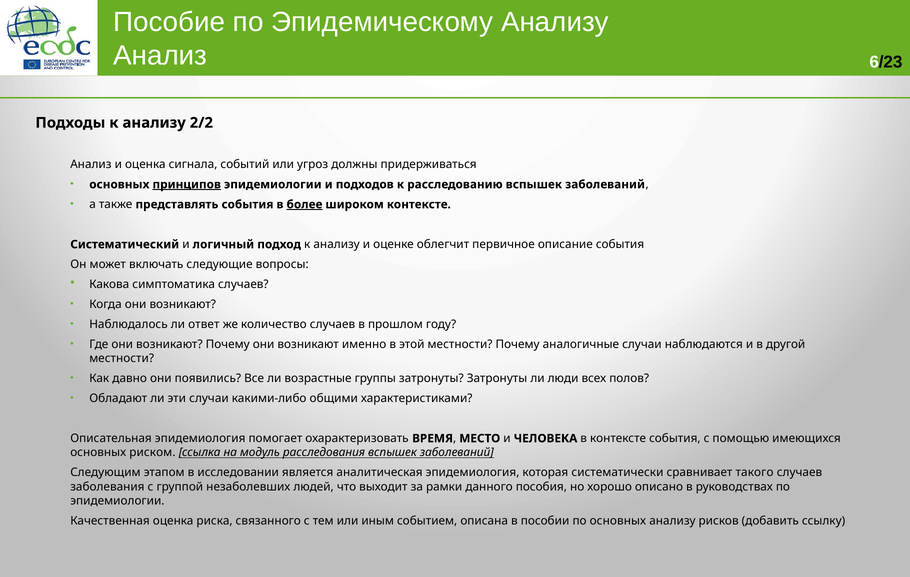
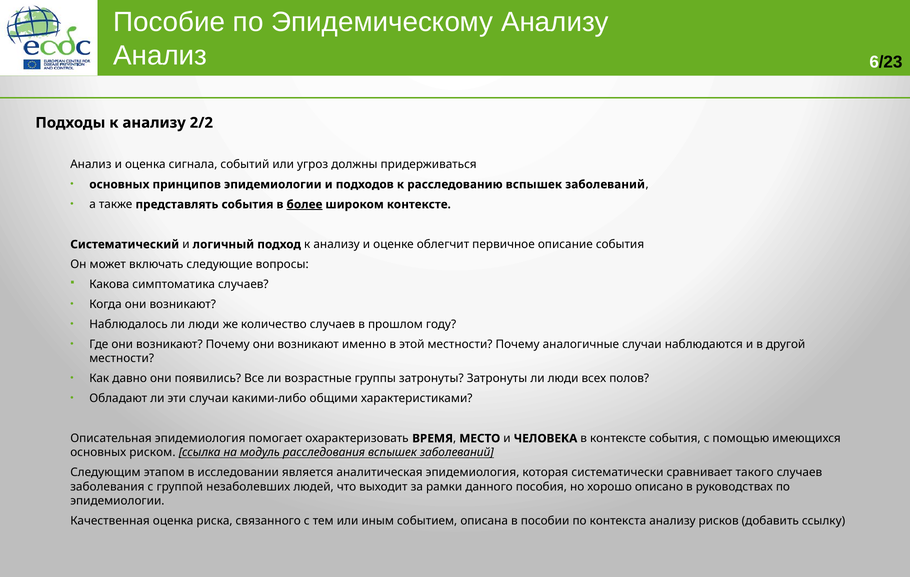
принципов underline: present -> none (187, 185)
Наблюдалось ли ответ: ответ -> люди (204, 325)
по основных: основных -> контекста (618, 521)
